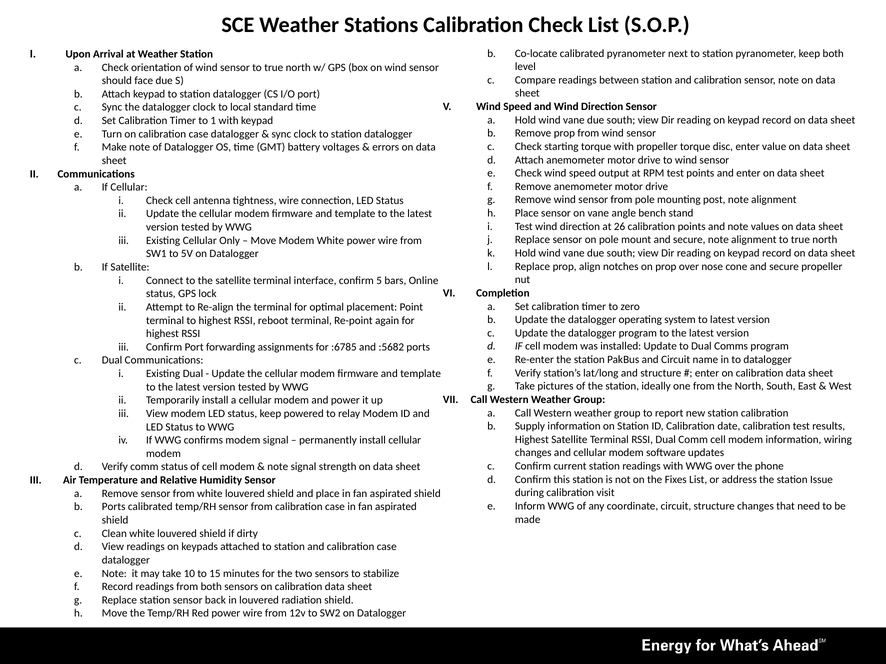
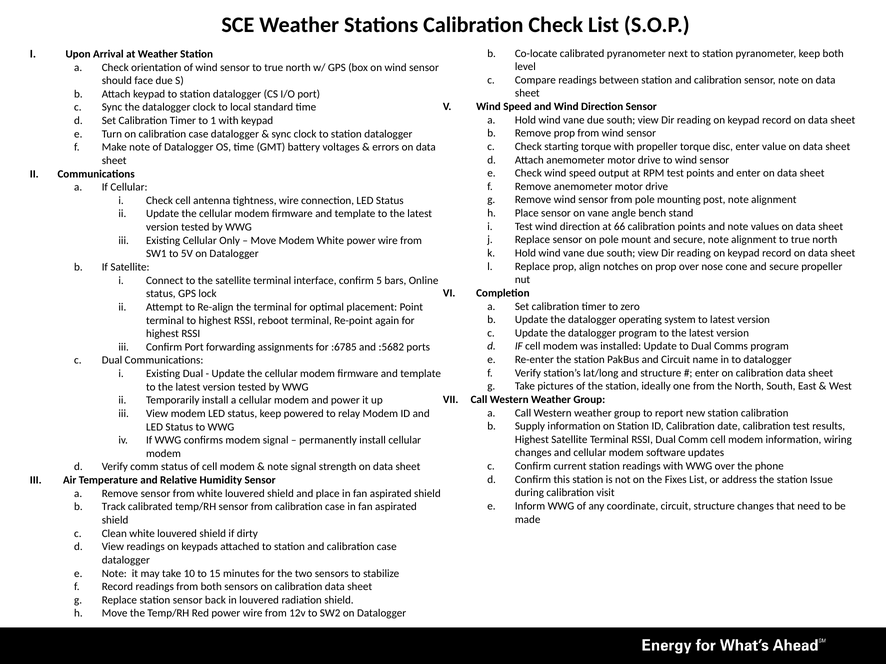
26: 26 -> 66 (620, 227)
Ports: Ports -> Track (114, 507)
